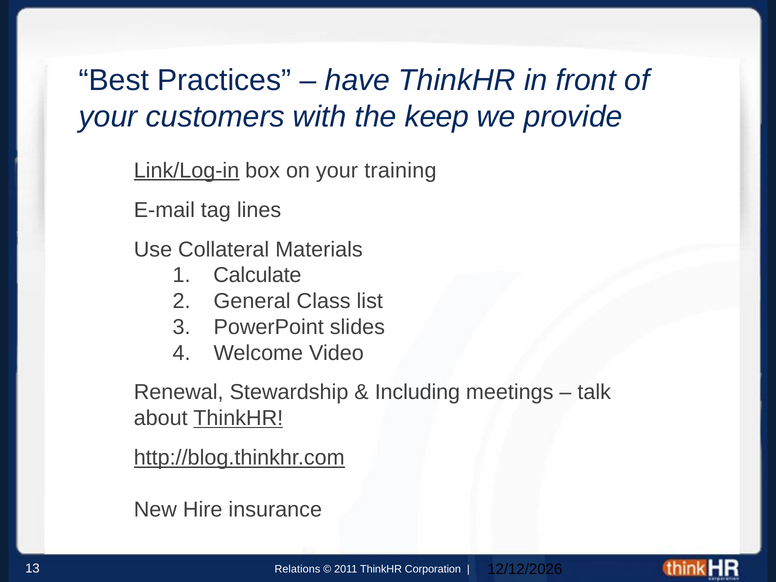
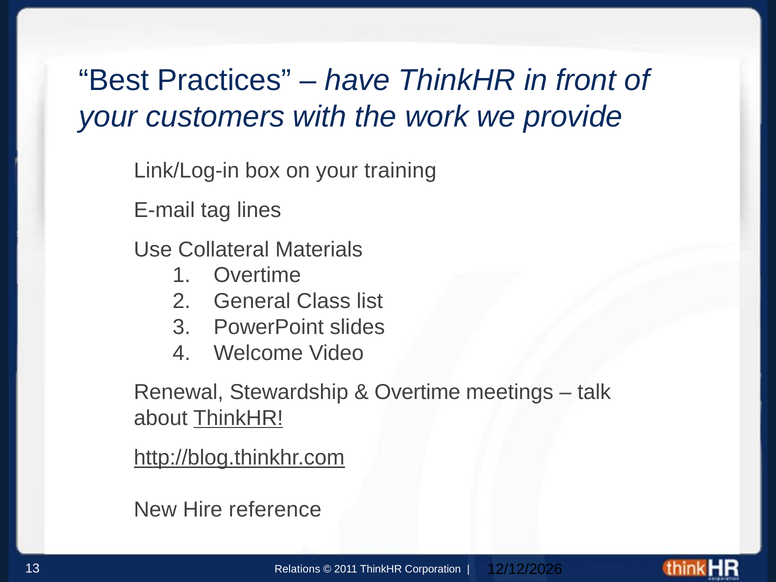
keep: keep -> work (437, 117)
Link/Log-in underline: present -> none (187, 171)
Calculate: Calculate -> Overtime (257, 275)
Including: Including -> Overtime (417, 392)
insurance: insurance -> reference (275, 509)
